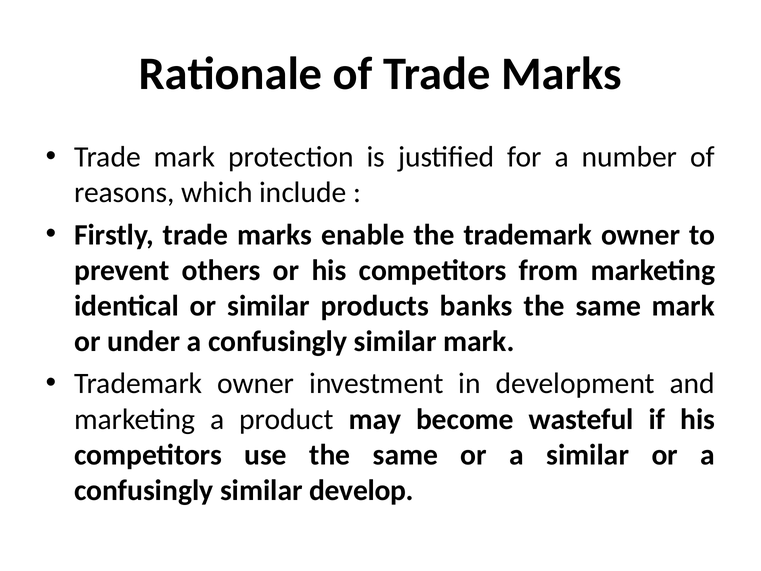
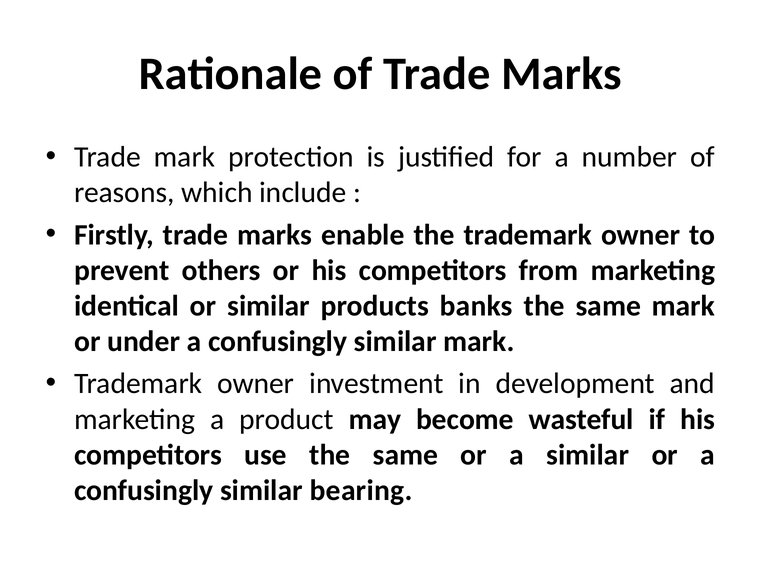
develop: develop -> bearing (361, 490)
